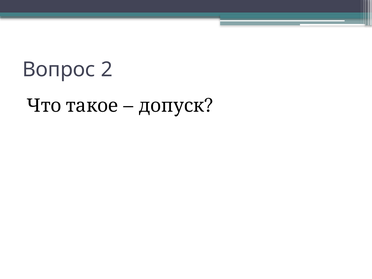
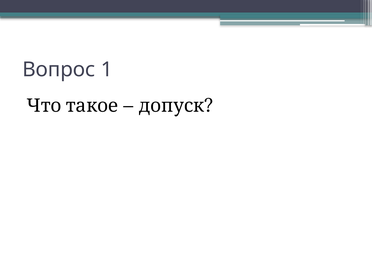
2: 2 -> 1 (107, 70)
